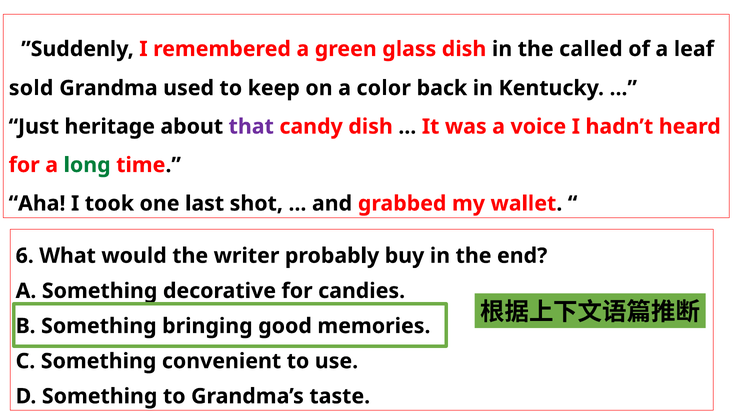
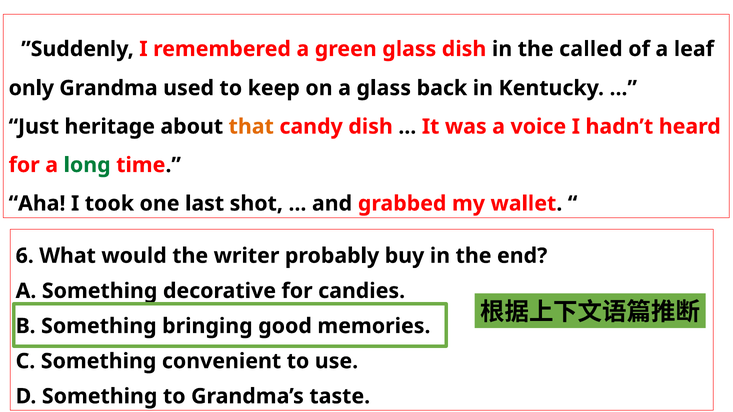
sold: sold -> only (31, 88)
a color: color -> glass (384, 88)
that colour: purple -> orange (251, 127)
